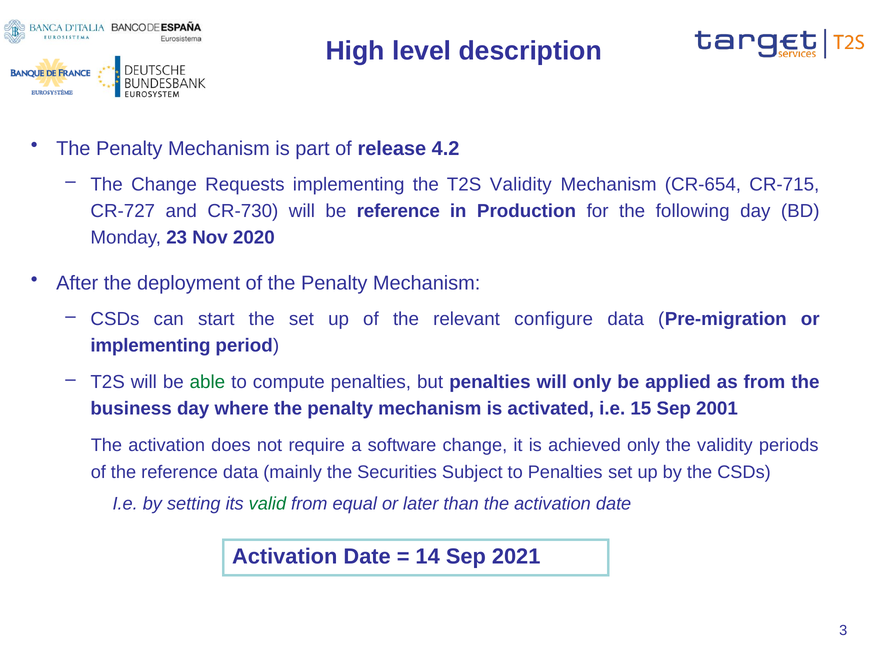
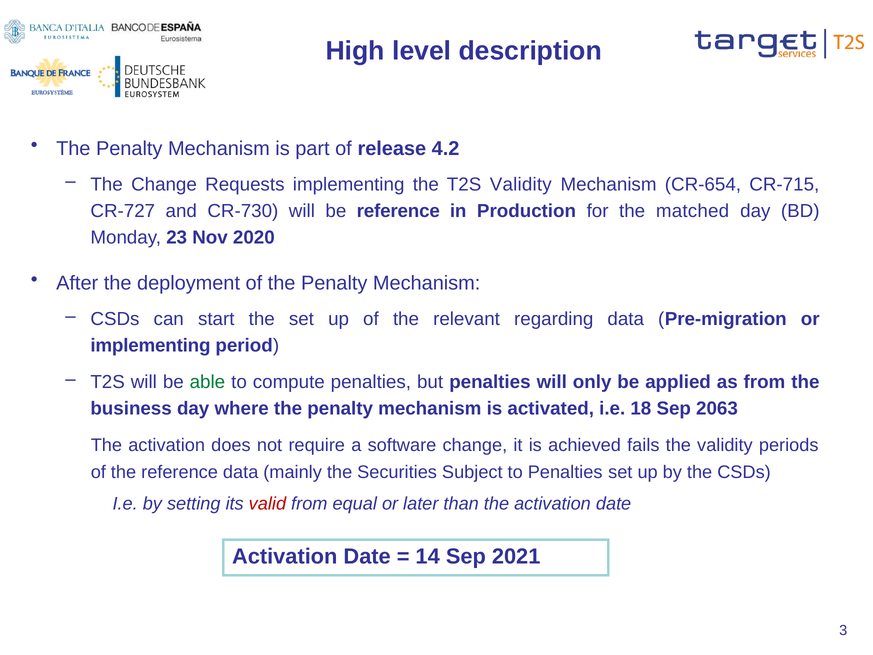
following: following -> matched (693, 211)
configure: configure -> regarding (554, 319)
15: 15 -> 18 (641, 409)
2001: 2001 -> 2063 (717, 409)
achieved only: only -> fails (643, 445)
valid colour: green -> red (267, 503)
